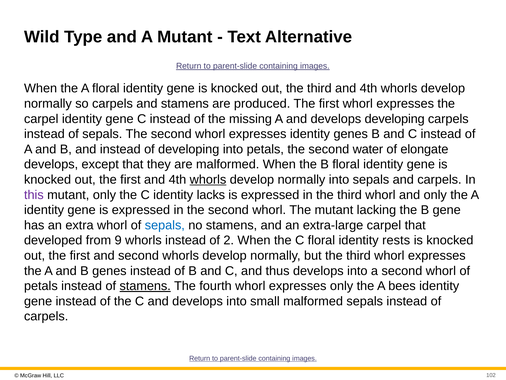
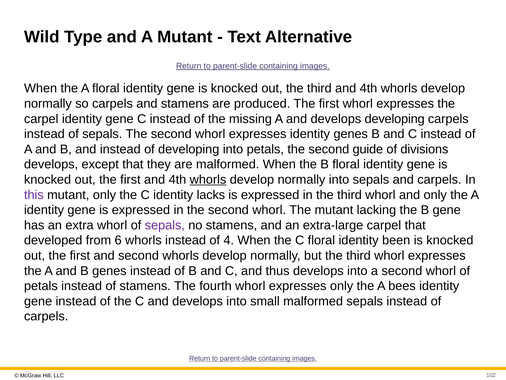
water: water -> guide (368, 149)
elongate: elongate -> divisions (424, 149)
sepals colour: blue -> purple (165, 225)
9: 9 -> 6 (118, 240)
2: 2 -> 4 (229, 240)
rests: rests -> been (396, 240)
stamens underline: present -> none (145, 286)
